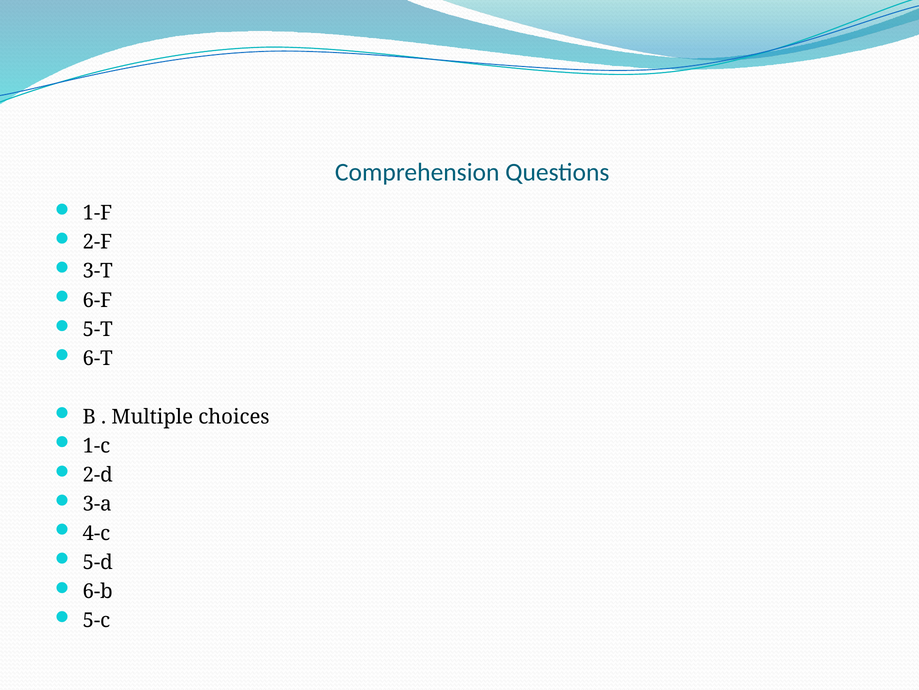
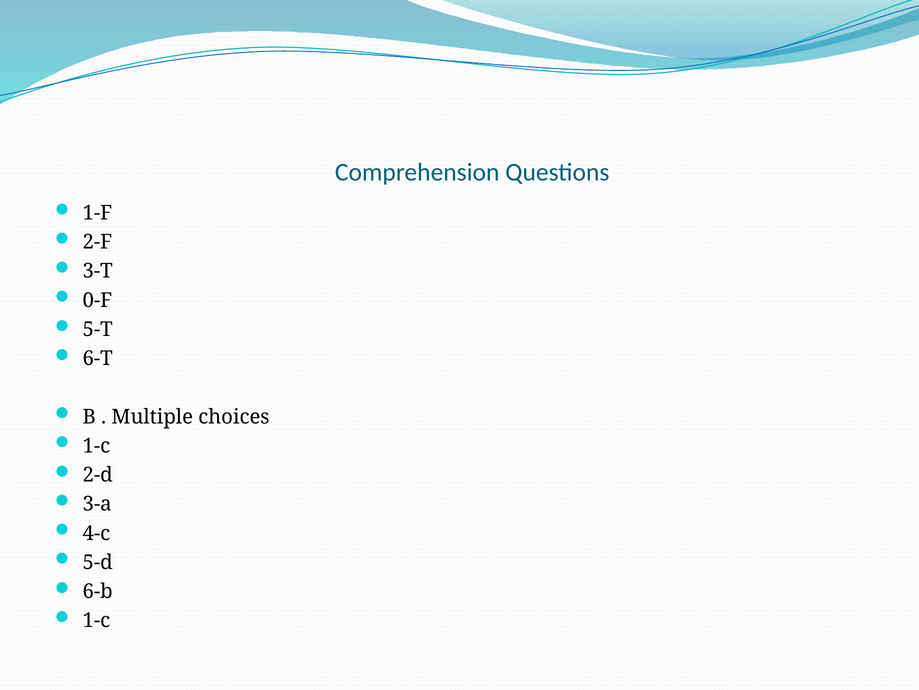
6-F: 6-F -> 0-F (97, 300)
5-c: 5-c -> 1-c (96, 620)
